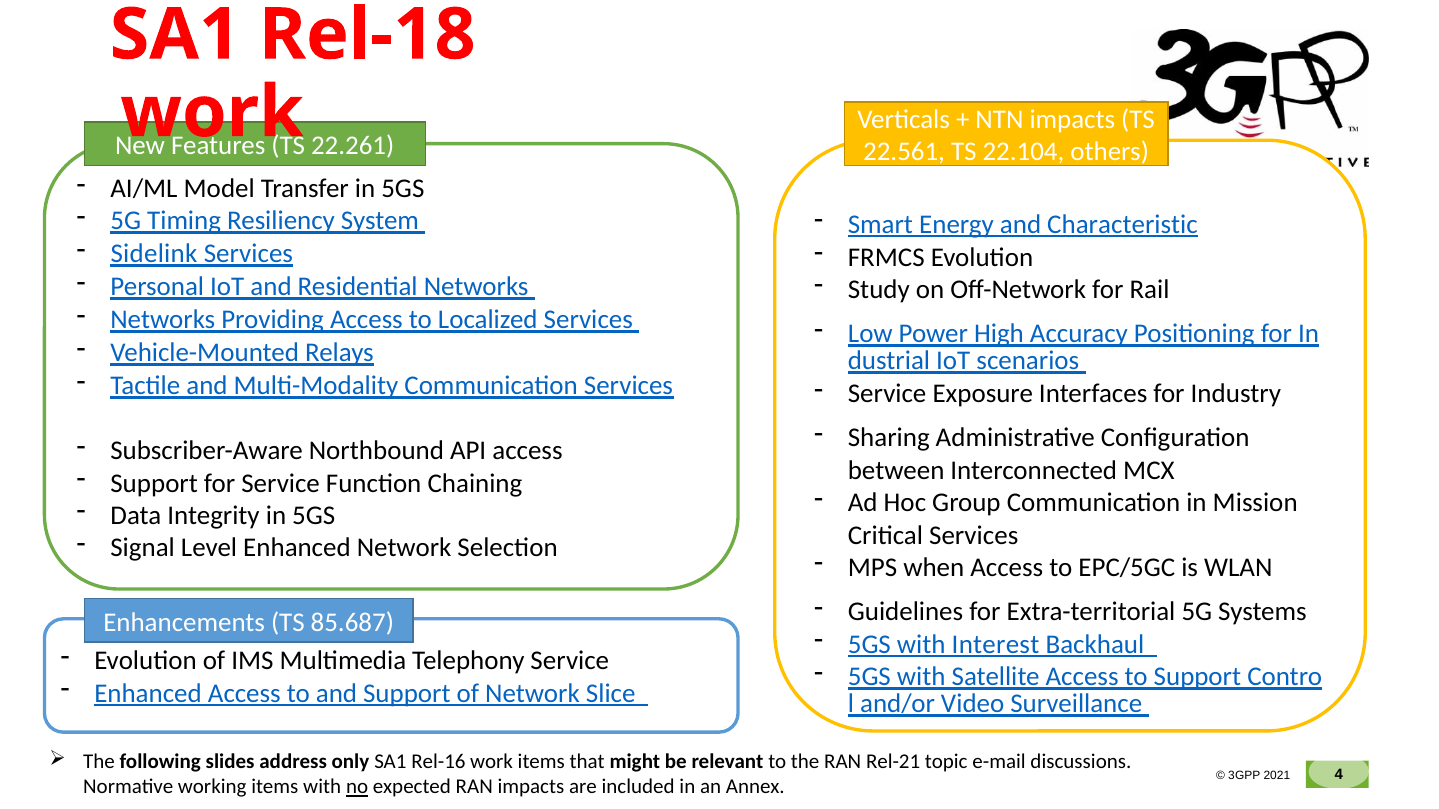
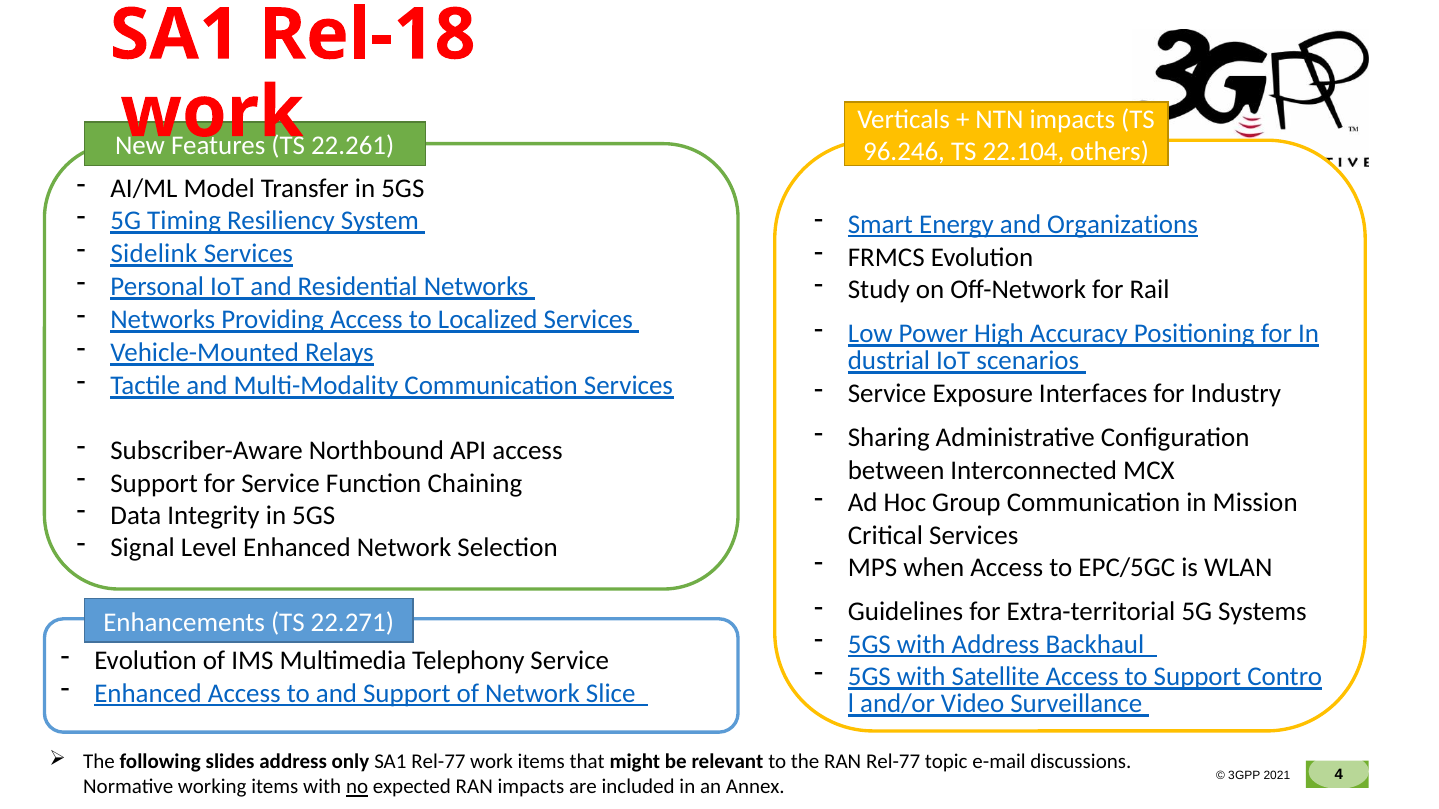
22.561: 22.561 -> 96.246 (904, 152)
Characteristic: Characteristic -> Organizations (1123, 224)
85.687: 85.687 -> 22.271 (352, 623)
with Interest: Interest -> Address (996, 645)
SA1 Rel-16: Rel-16 -> Rel-77 (438, 762)
RAN Rel-21: Rel-21 -> Rel-77 (893, 762)
